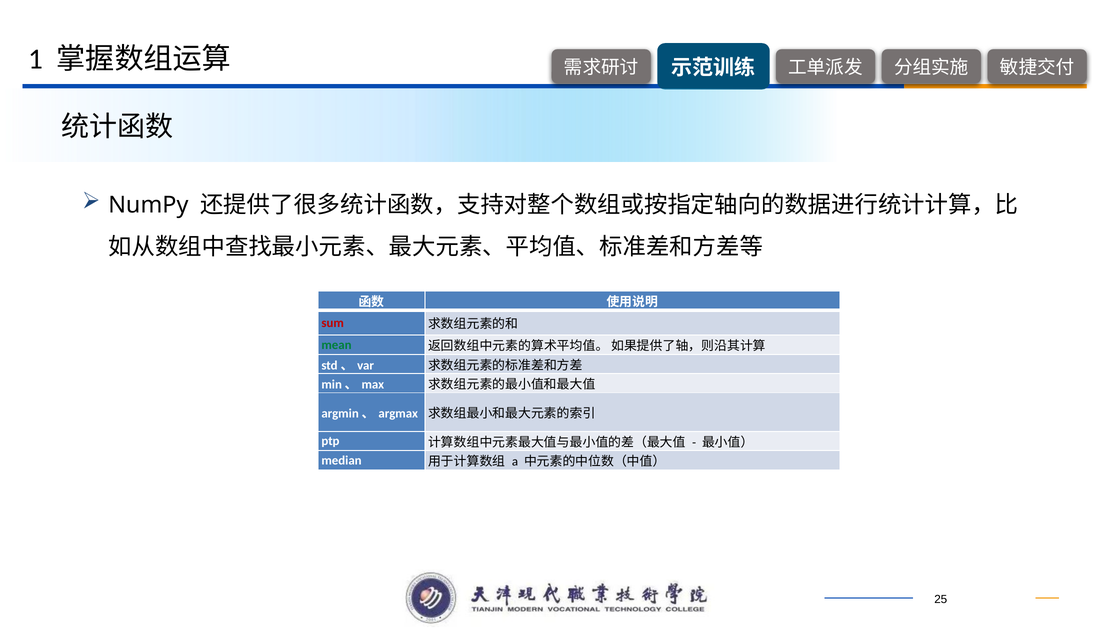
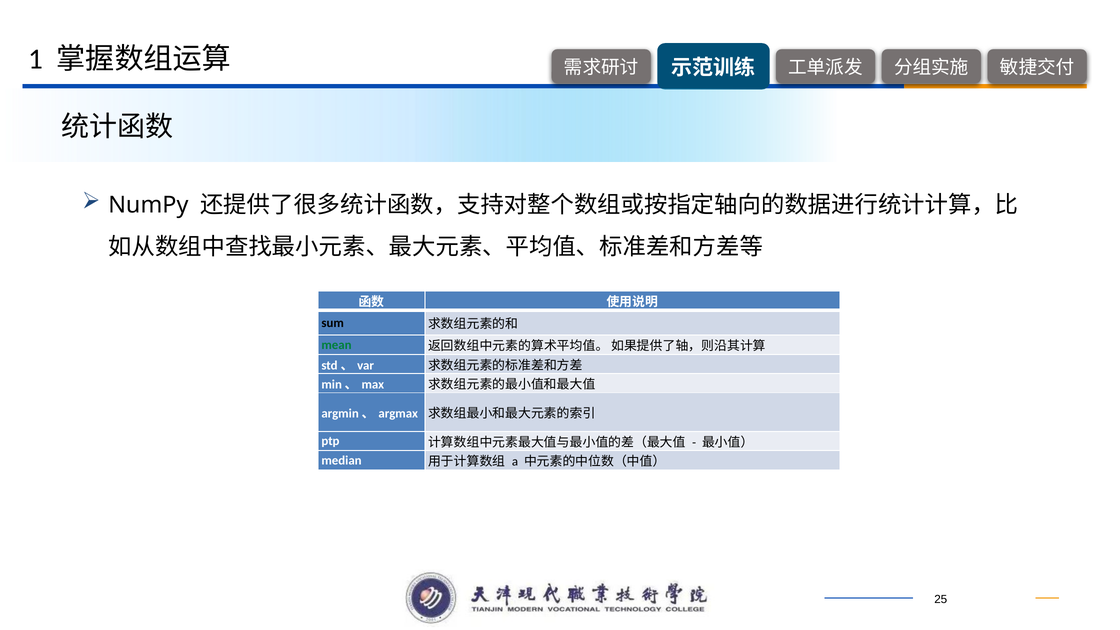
sum colour: red -> black (333, 323)
